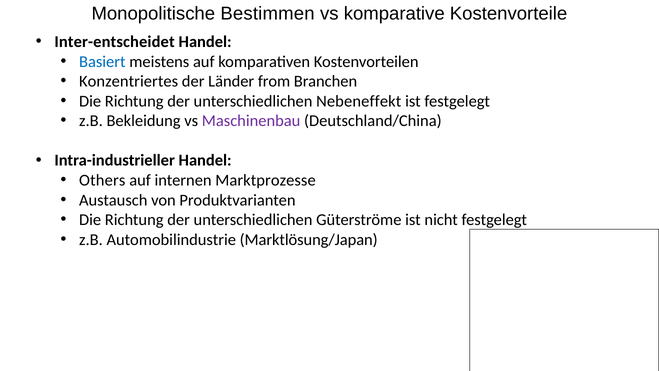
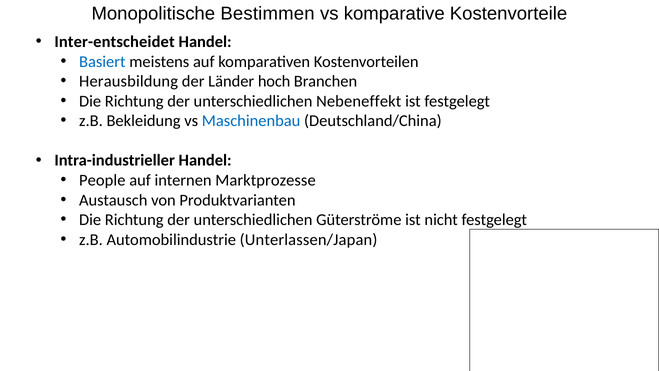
Konzentriertes: Konzentriertes -> Herausbildung (129, 81)
from: from -> hoch (274, 81)
Maschinenbau colour: purple -> blue (251, 121)
Others: Others -> People (102, 180)
Marktlösung/Japan: Marktlösung/Japan -> Unterlassen/Japan (309, 239)
